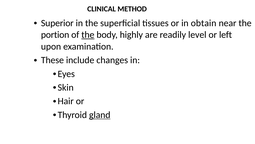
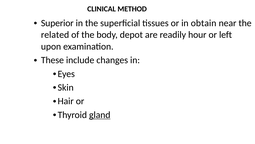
portion: portion -> related (55, 35)
the underline: present -> none (88, 35)
highly: highly -> depot (131, 35)
level: level -> hour (197, 35)
